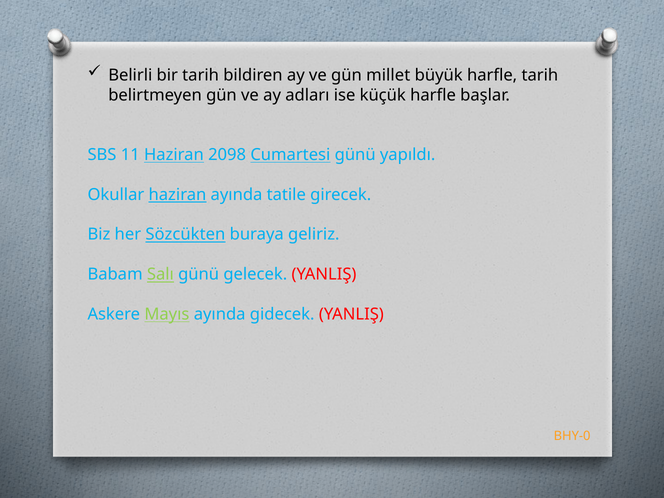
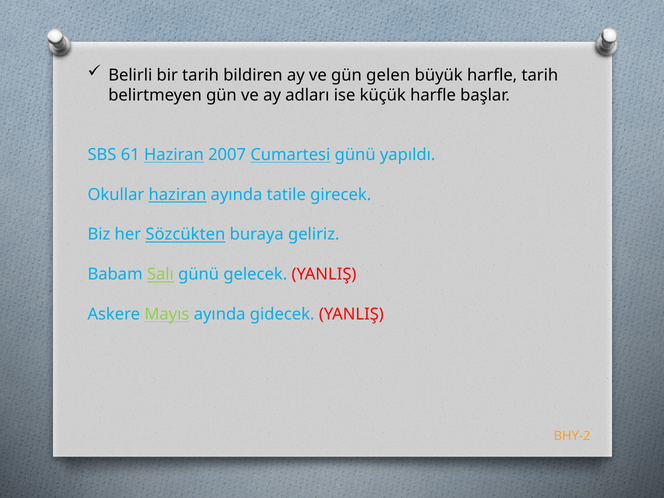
millet: millet -> gelen (388, 75)
11: 11 -> 61 (130, 155)
2098: 2098 -> 2007 (227, 155)
BHY-0: BHY-0 -> BHY-2 (572, 436)
